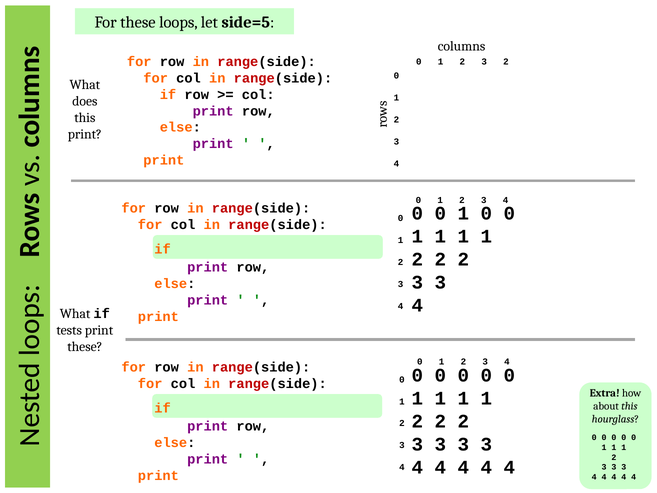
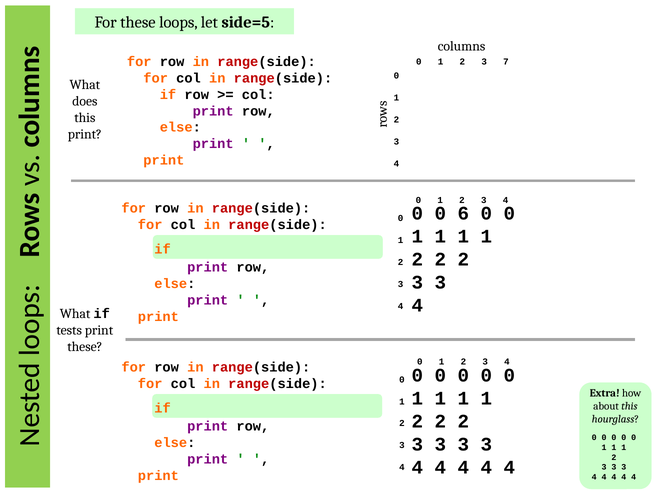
3 2: 2 -> 7 (506, 62)
1: 1 -> 6 (463, 213)
